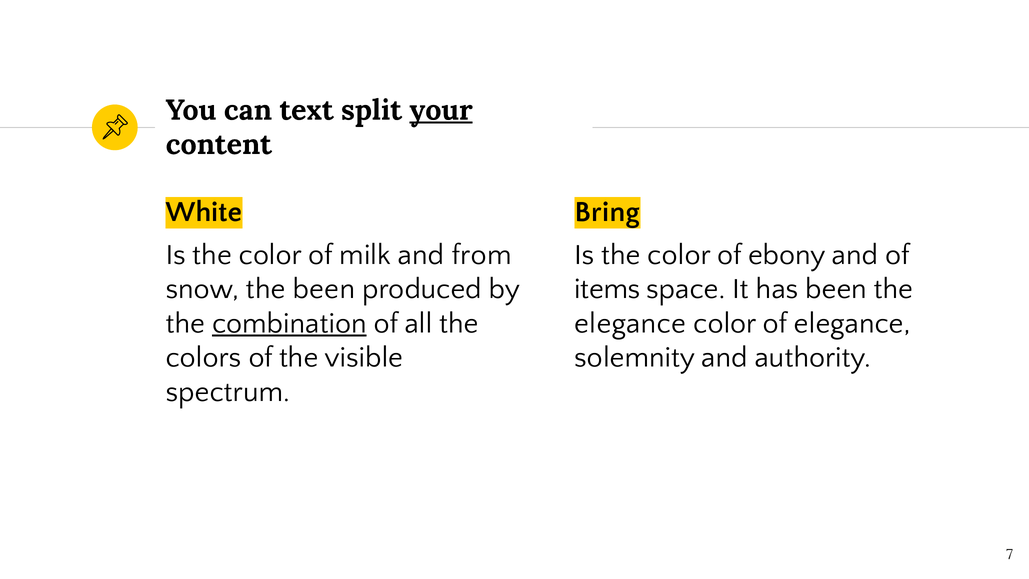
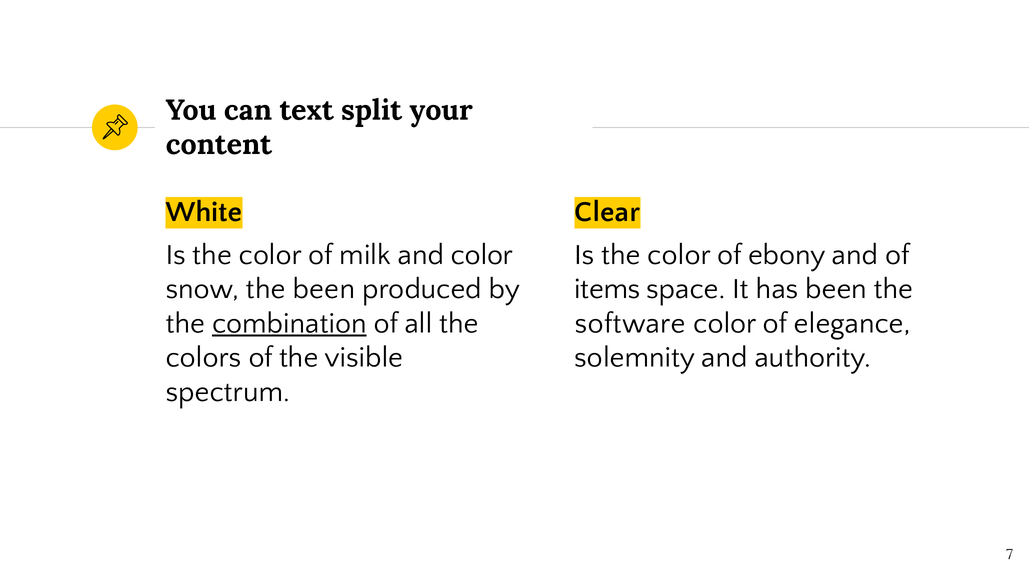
your underline: present -> none (441, 110)
Bring: Bring -> Clear (607, 212)
and from: from -> color (482, 254)
elegance: elegance -> software (630, 323)
